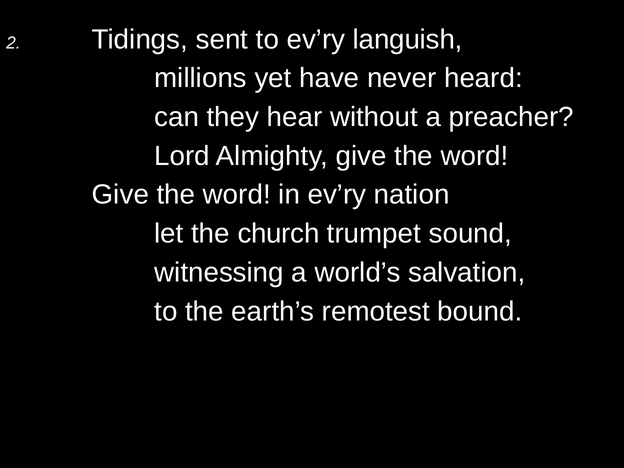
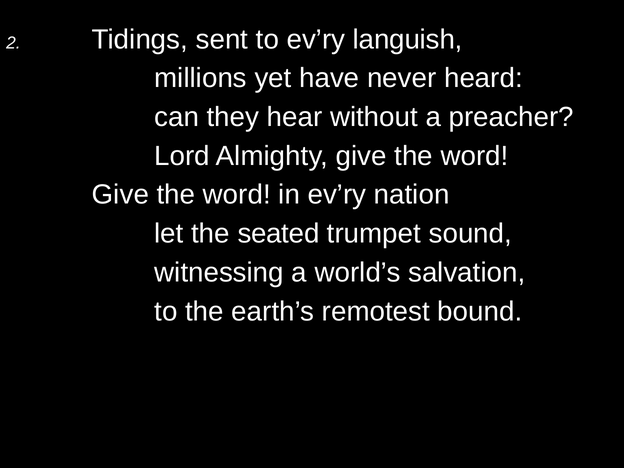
church: church -> seated (279, 234)
